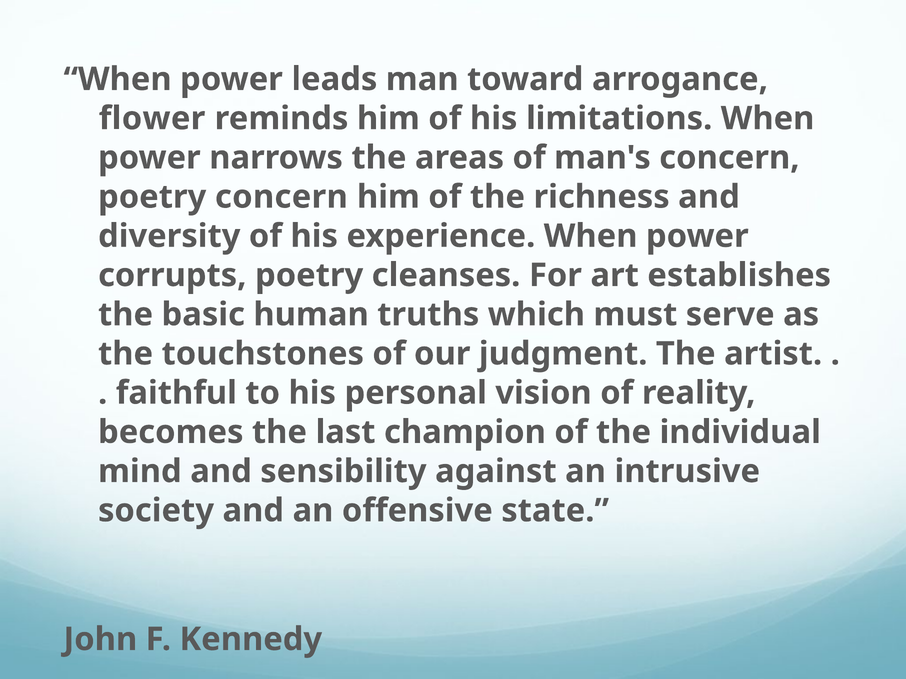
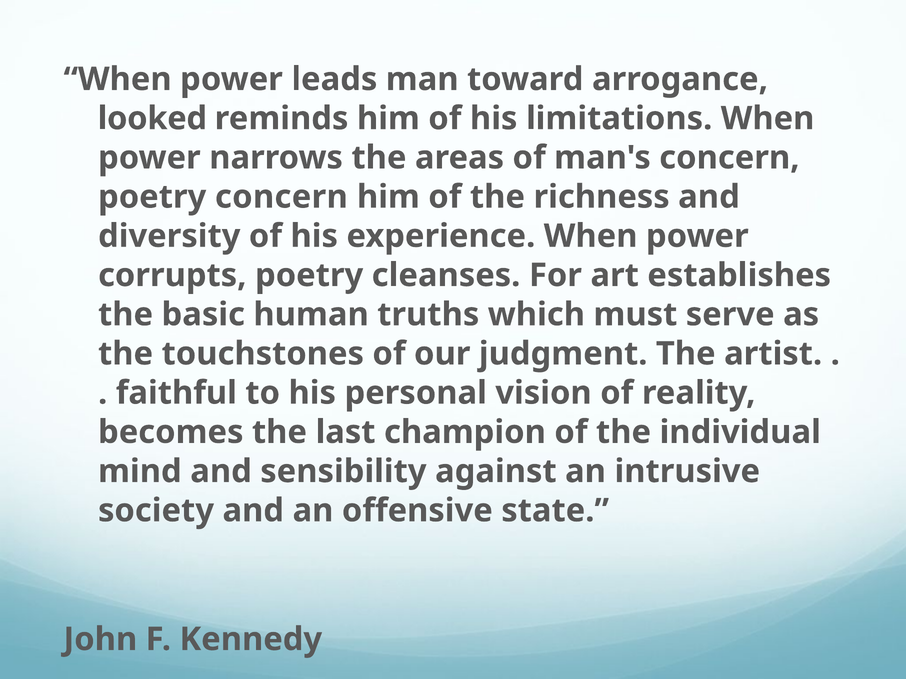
flower: flower -> looked (152, 119)
